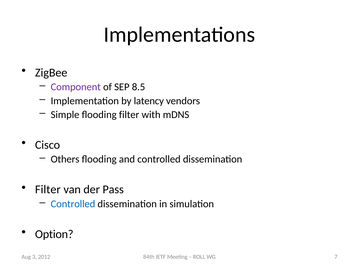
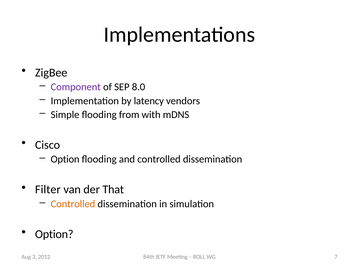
8.5: 8.5 -> 8.0 (139, 87)
flooding filter: filter -> from (129, 115)
Others: Others -> Option (65, 159)
Pass: Pass -> That (113, 190)
Controlled colour: blue -> orange (73, 204)
